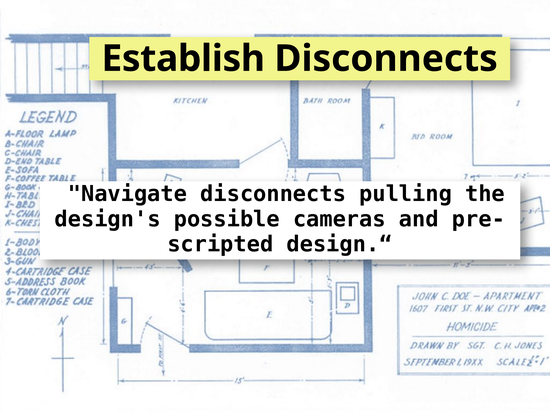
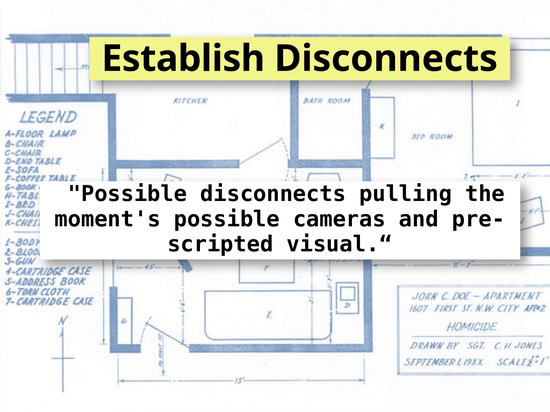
Navigate: Navigate -> Possible (127, 194)
design's: design's -> moment's (108, 219)
design.“: design.“ -> visual.“ (340, 244)
